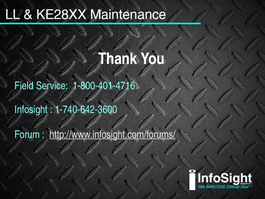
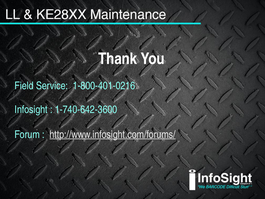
1-800-401-4716: 1-800-401-4716 -> 1-800-401-0216 (104, 86)
